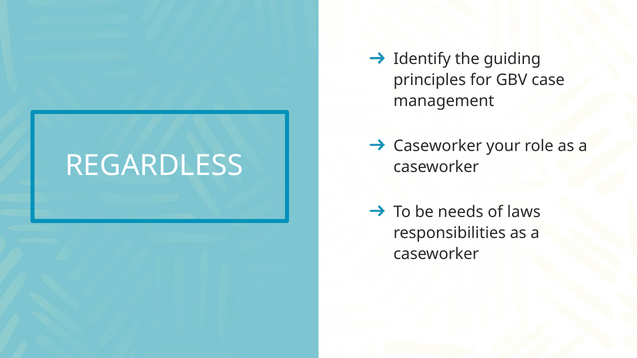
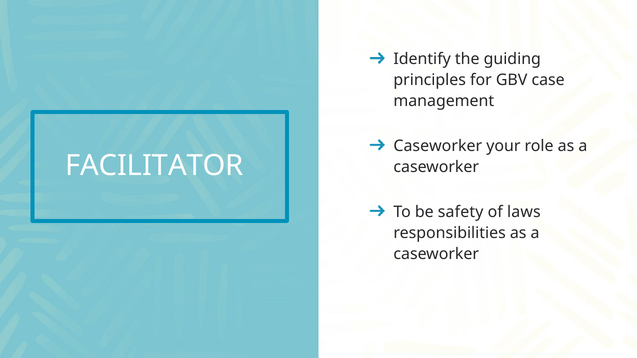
REGARDLESS: REGARDLESS -> FACILITATOR (154, 166)
needs: needs -> safety (461, 212)
